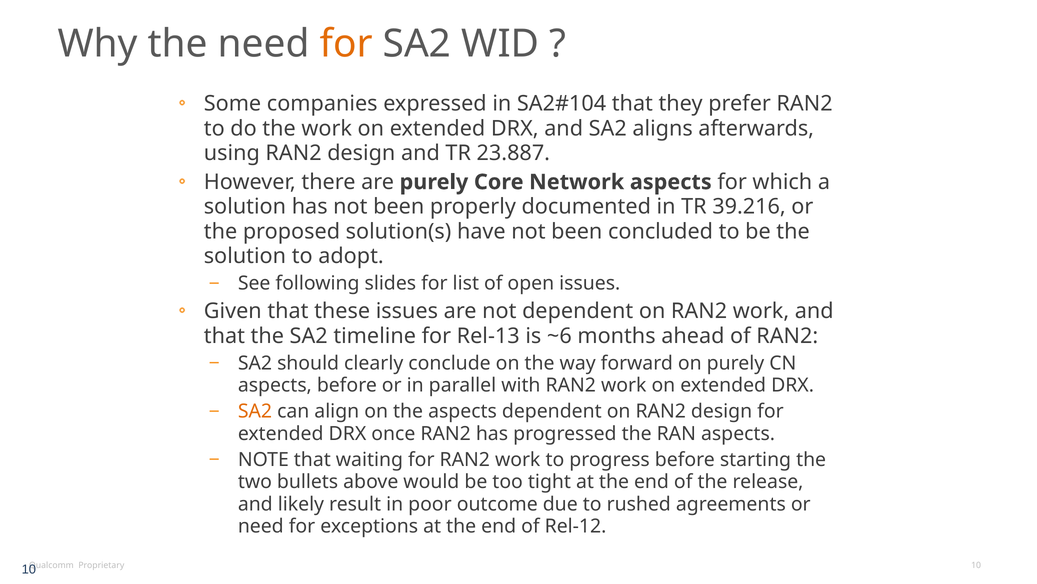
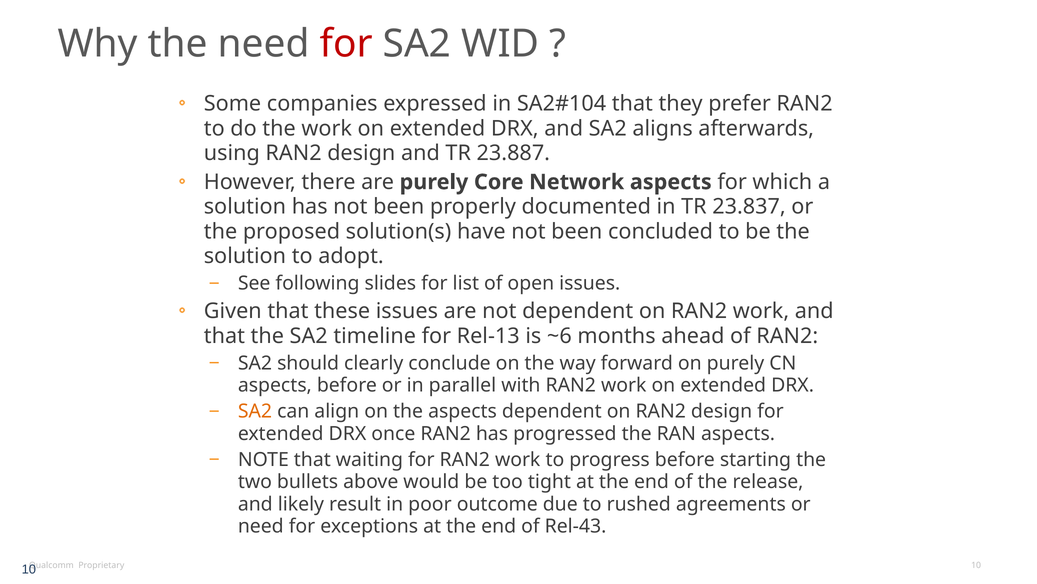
for colour: orange -> red (346, 44)
39.216: 39.216 -> 23.837 (749, 207)
Rel-12: Rel-12 -> Rel-43 (576, 526)
